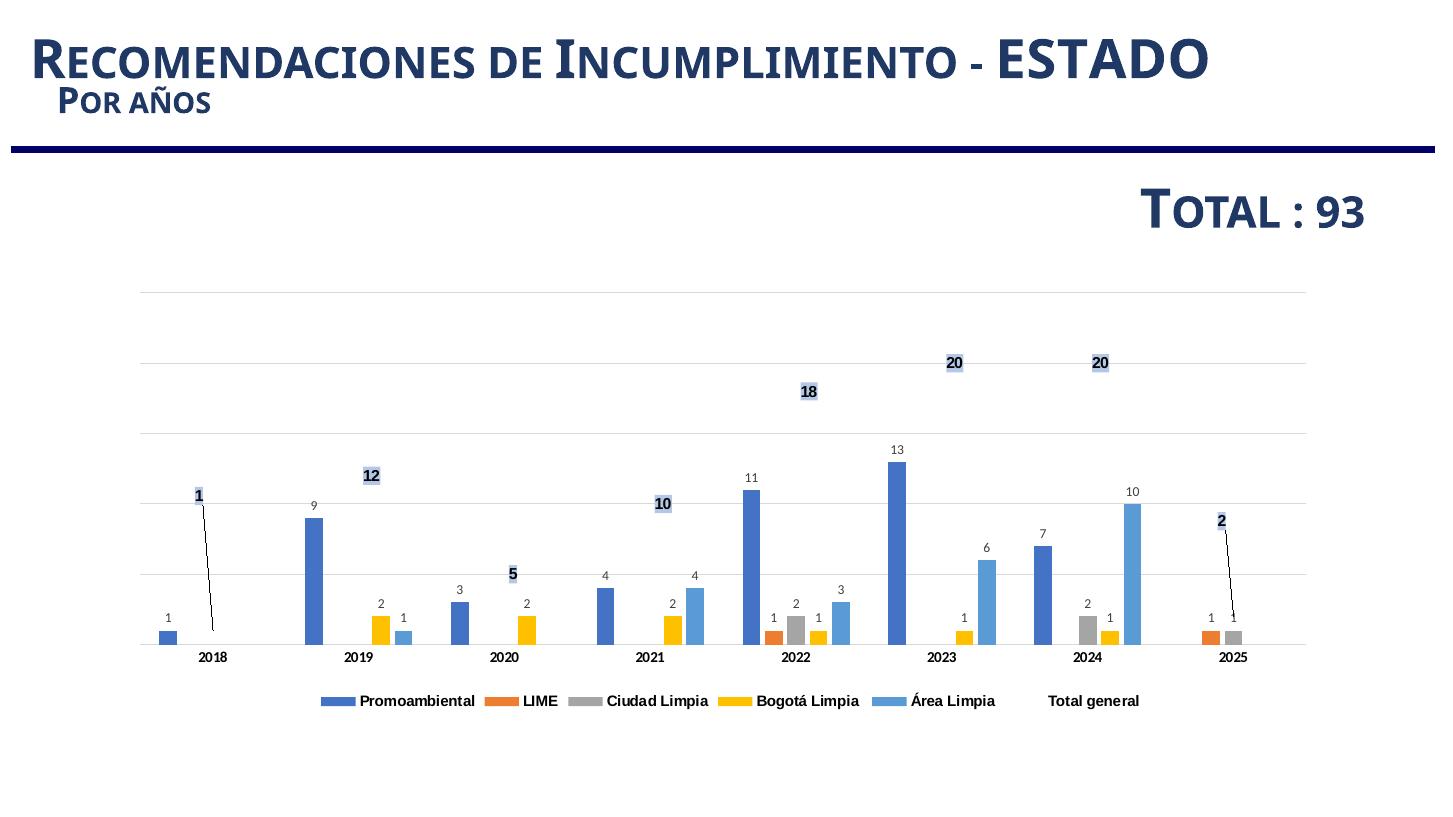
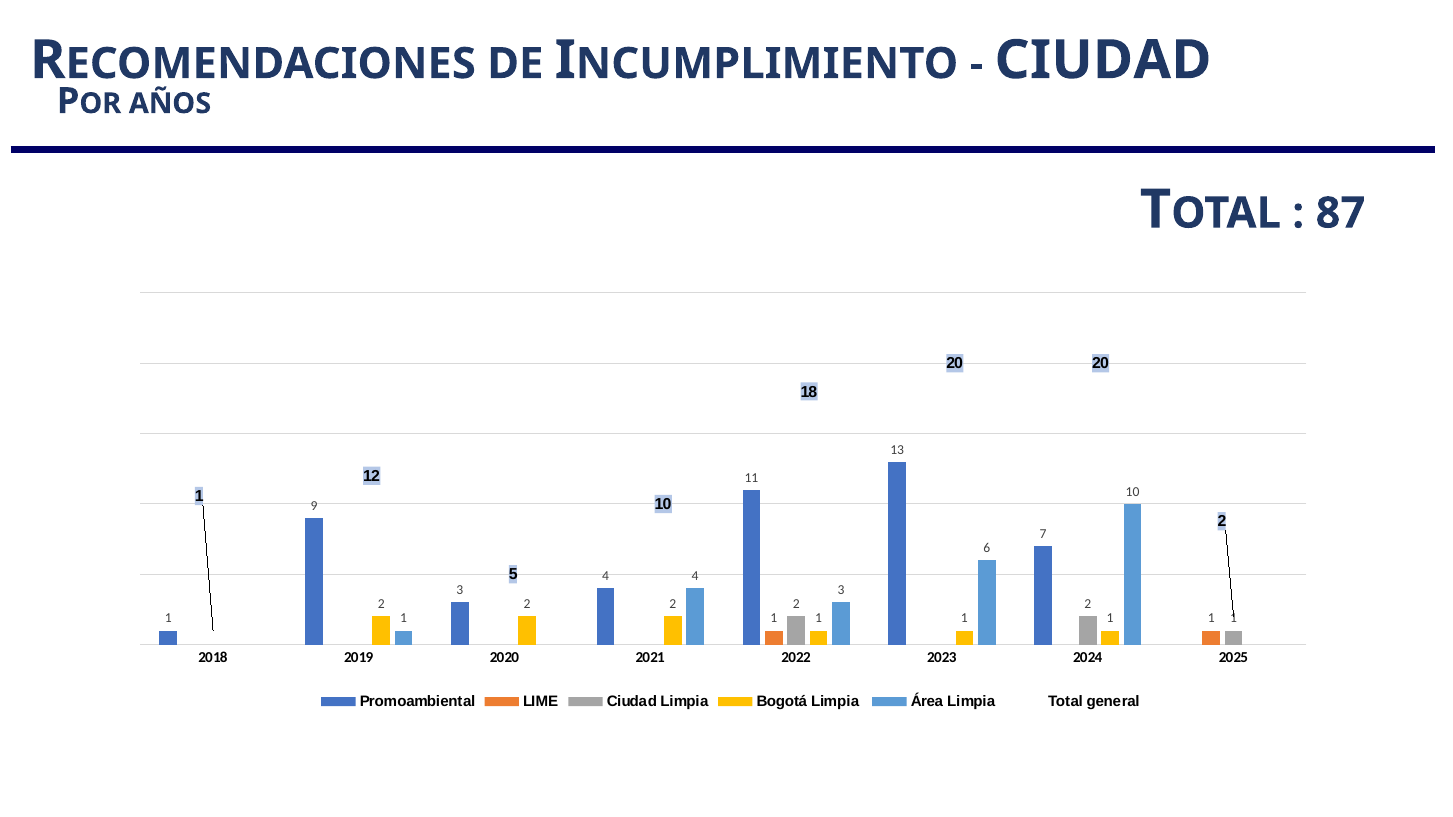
ESTADO: ESTADO -> CIUDAD (1103, 60)
93: 93 -> 87 (1340, 213)
